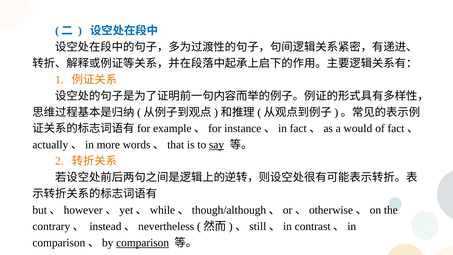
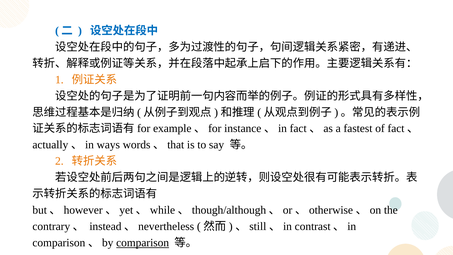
would: would -> fastest (358, 128)
more: more -> ways (108, 145)
say underline: present -> none (217, 145)
